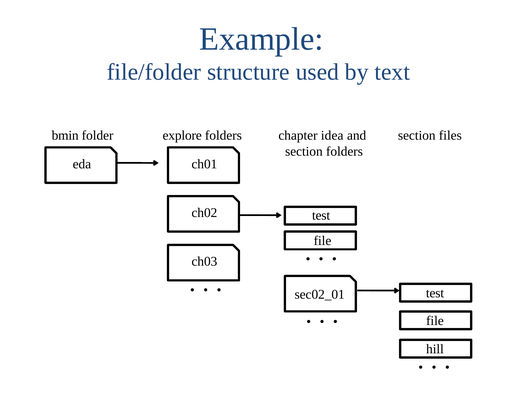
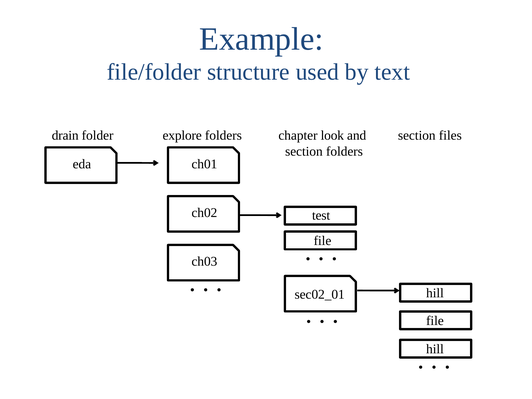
bmin: bmin -> drain (65, 136)
idea: idea -> look (332, 136)
test: test -> hill (435, 293)
